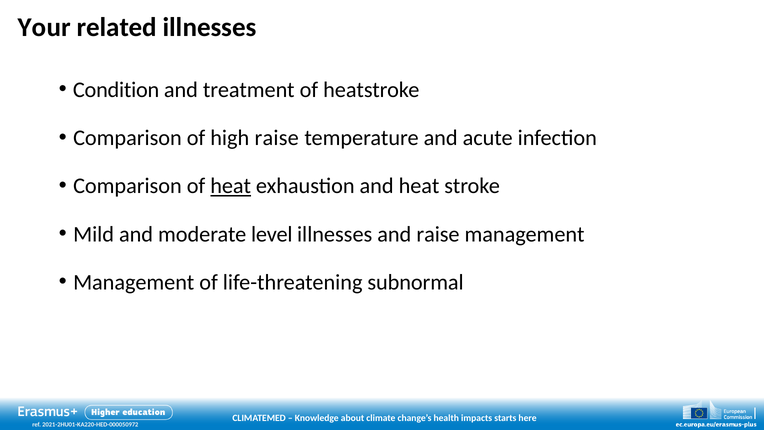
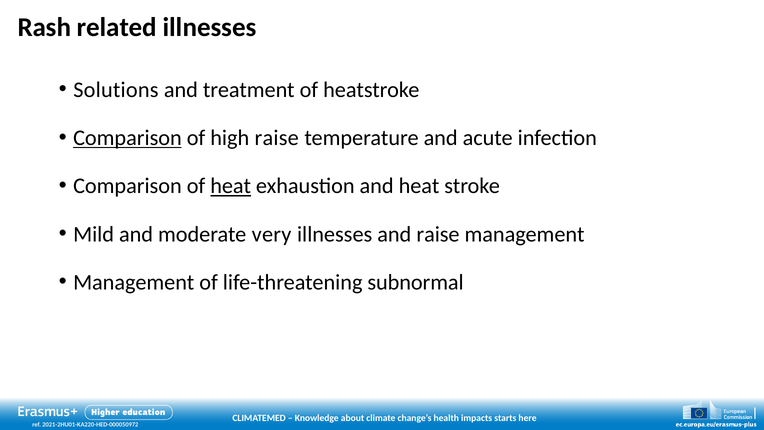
Your: Your -> Rash (44, 27)
Condition: Condition -> Solutions (116, 90)
Comparison underline: none -> present (127, 138)
level: level -> very (272, 234)
